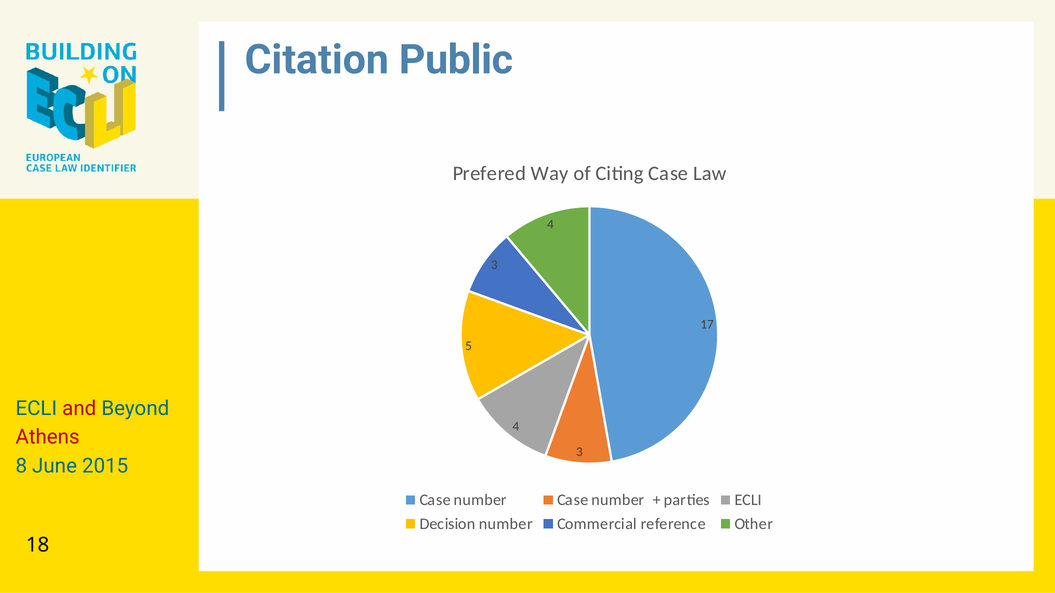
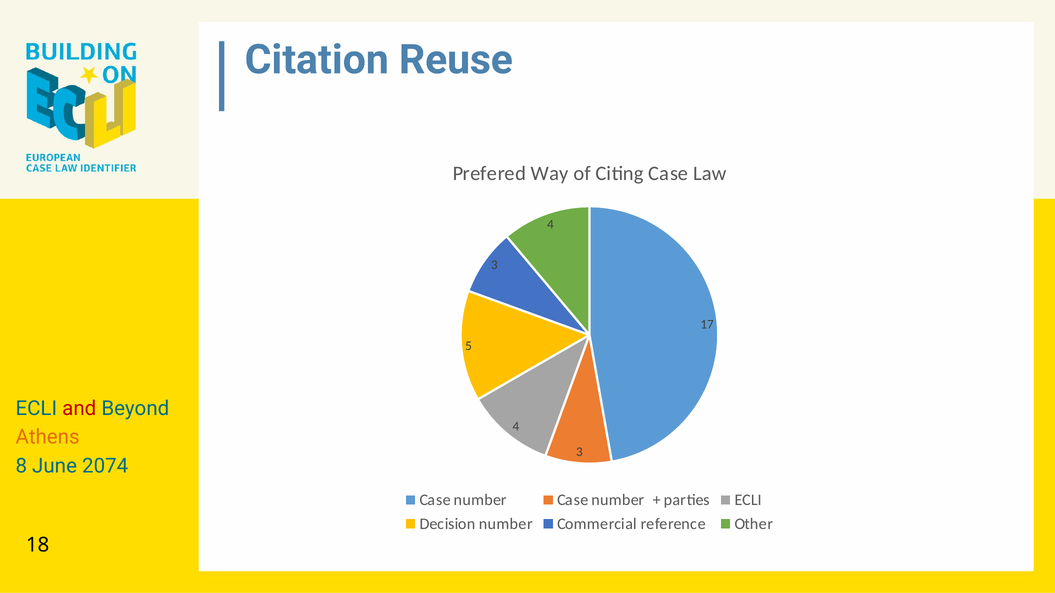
Public: Public -> Reuse (456, 60)
Athens colour: red -> orange (48, 437)
2015: 2015 -> 2074 (105, 466)
